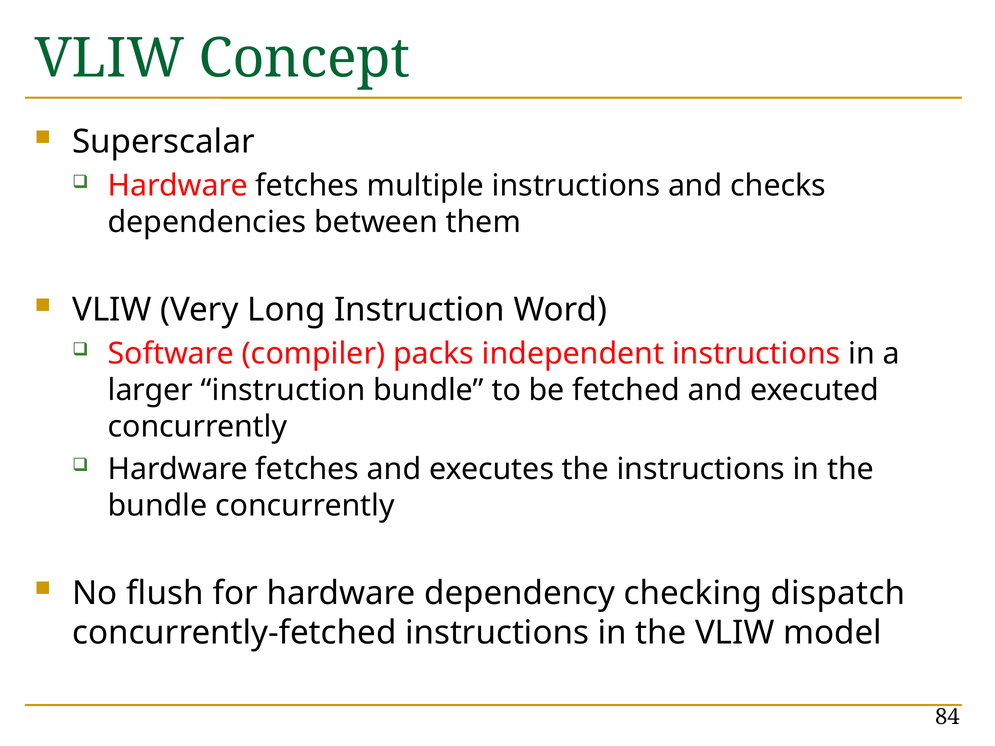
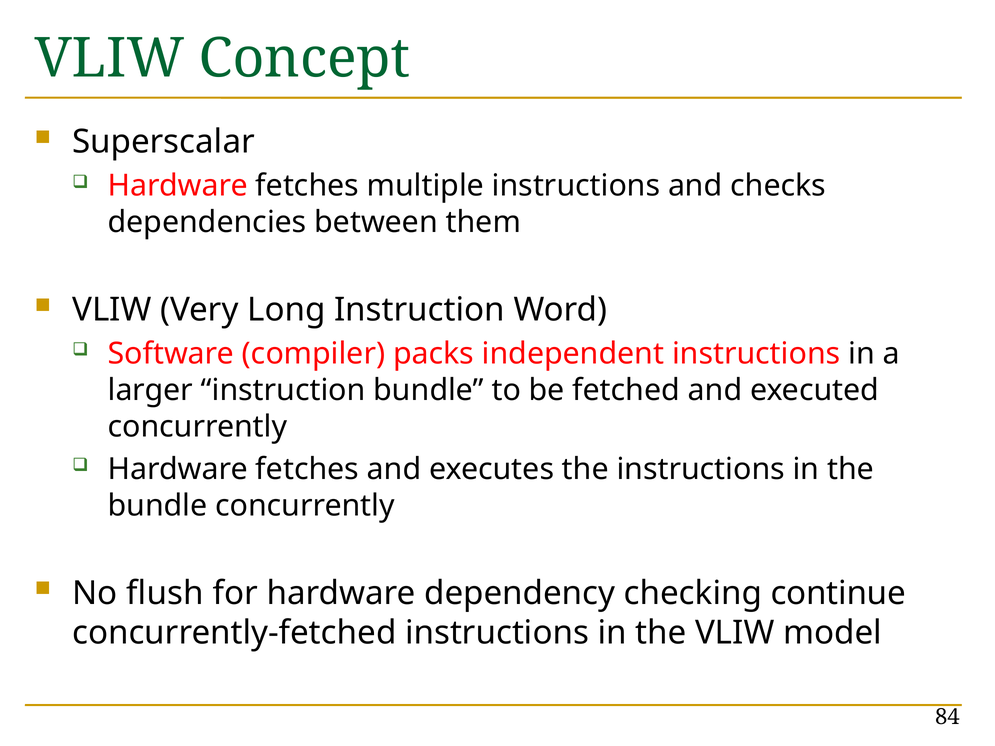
dispatch: dispatch -> continue (838, 593)
